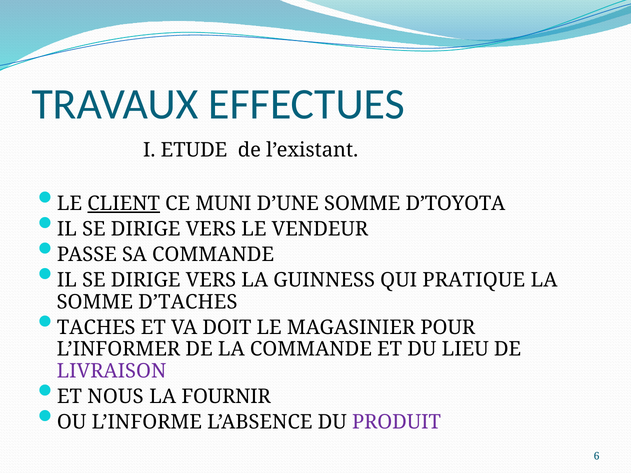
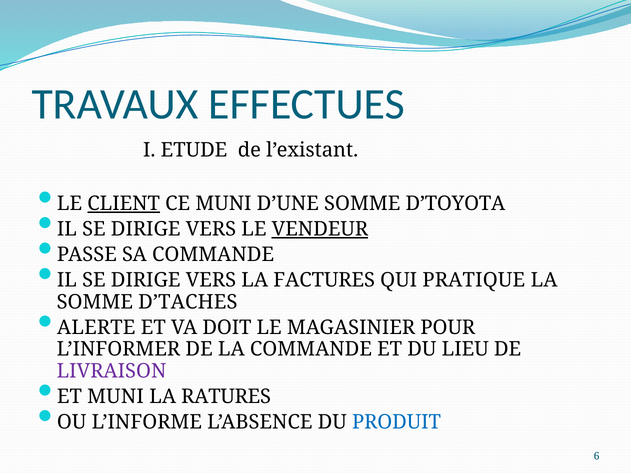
VENDEUR underline: none -> present (320, 229)
GUINNESS: GUINNESS -> FACTURES (324, 280)
TACHES: TACHES -> ALERTE (96, 328)
ET NOUS: NOUS -> MUNI (115, 397)
FOURNIR: FOURNIR -> RATURES (226, 397)
PRODUIT colour: purple -> blue (396, 422)
